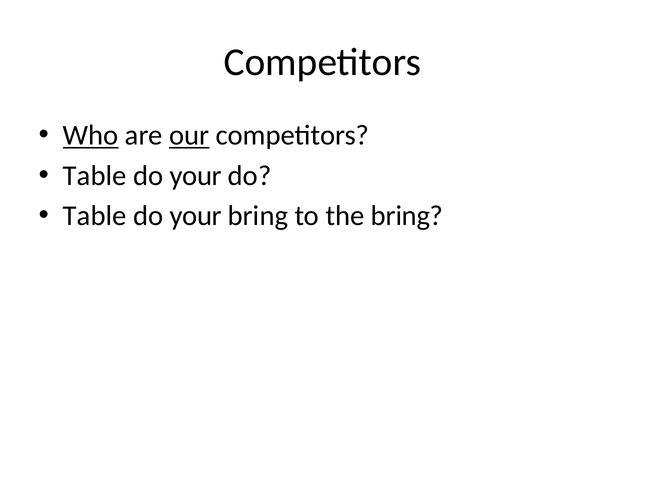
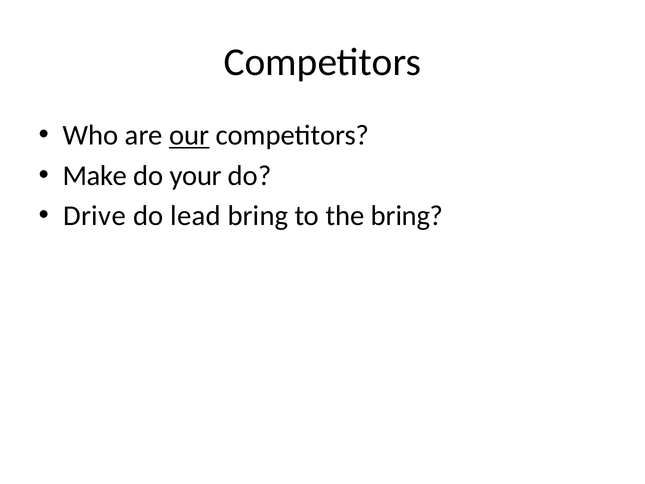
Who underline: present -> none (91, 135)
Table: Table -> Make (95, 175)
Table: Table -> Drive (95, 216)
your: your -> lead (195, 216)
